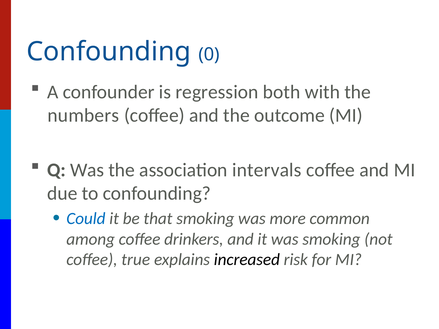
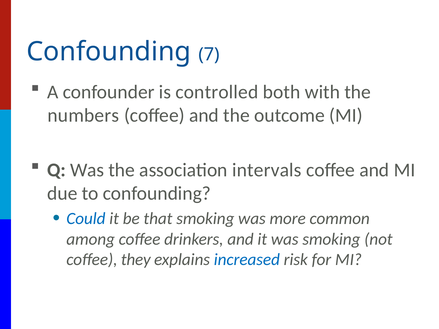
0: 0 -> 7 (209, 54)
regression: regression -> controlled (217, 92)
true: true -> they (136, 260)
increased colour: black -> blue (247, 260)
